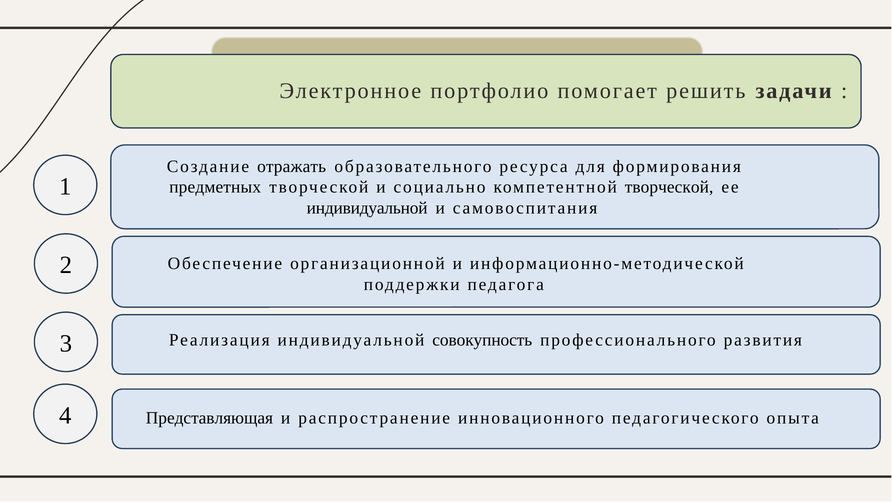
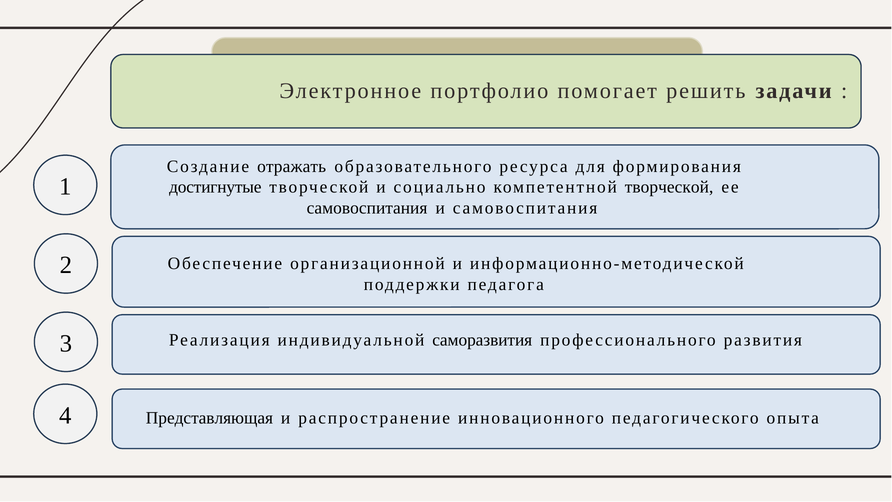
предметных: предметных -> достигнутые (215, 187)
индивидуальной: индивидуальной -> самовоспитания (367, 208)
совокупность: совокупность -> саморазвития (482, 340)
